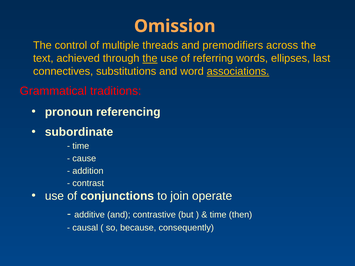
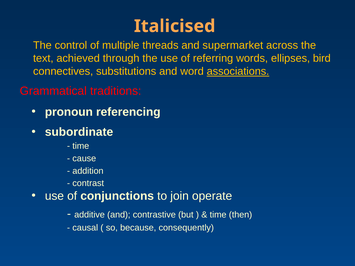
Omission: Omission -> Italicised (175, 26)
premodifiers: premodifiers -> supermarket (233, 45)
the underline: present -> none (150, 58)
last: last -> bird (322, 58)
